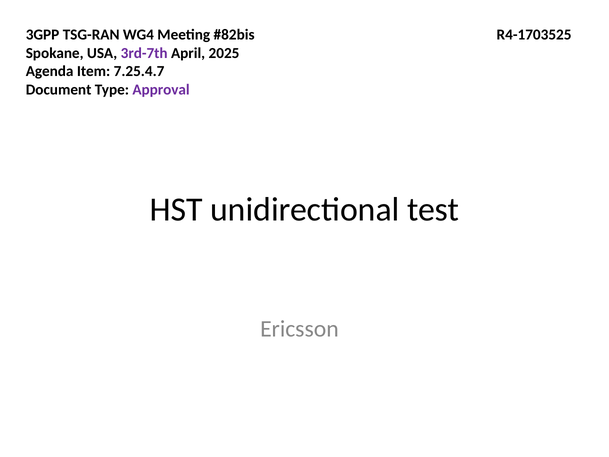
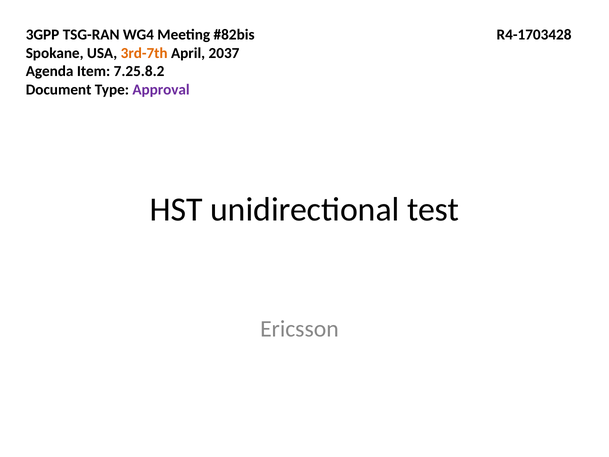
R4-1703525: R4-1703525 -> R4-1703428 (534, 35)
3rd-7th colour: purple -> orange (144, 53)
2025: 2025 -> 2037 (224, 53)
7.25.4.7: 7.25.4.7 -> 7.25.8.2 (139, 71)
